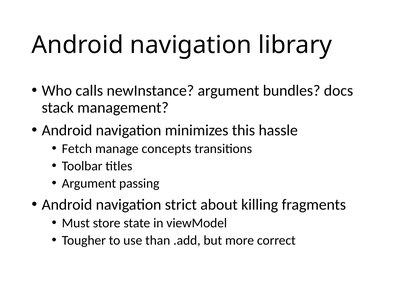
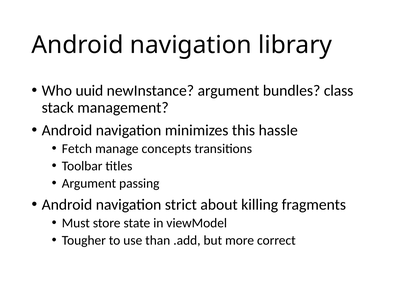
calls: calls -> uuid (89, 91)
docs: docs -> class (339, 91)
